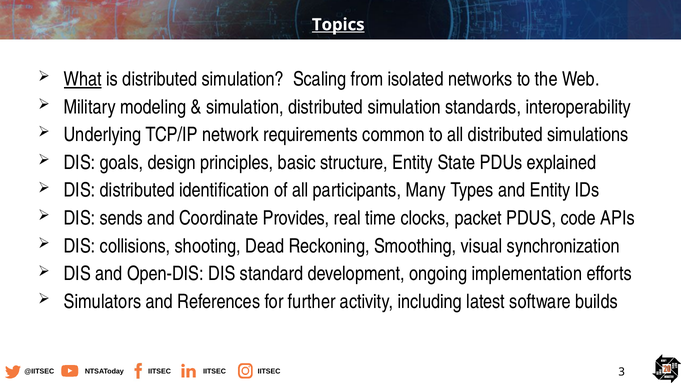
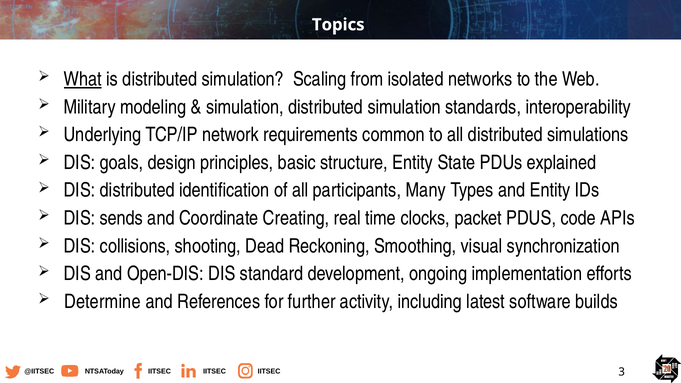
Topics underline: present -> none (338, 25)
Provides: Provides -> Creating (296, 218)
Simulators: Simulators -> Determine (102, 302)
